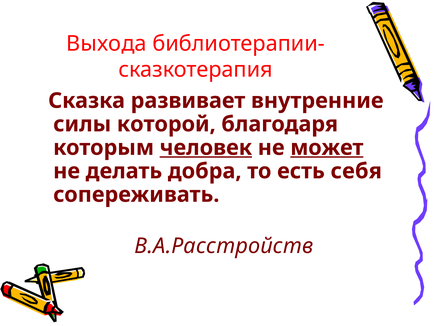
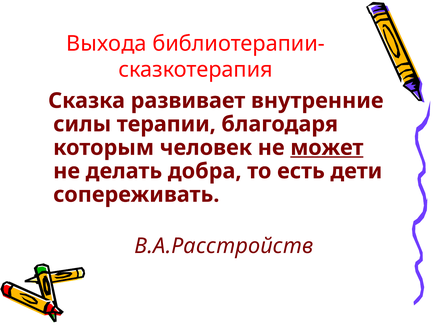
которой: которой -> терапии (166, 124)
человек underline: present -> none (206, 147)
себя: себя -> дети (356, 171)
